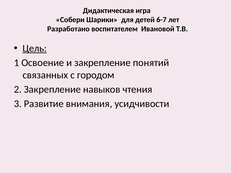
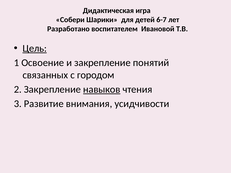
навыков underline: none -> present (102, 90)
